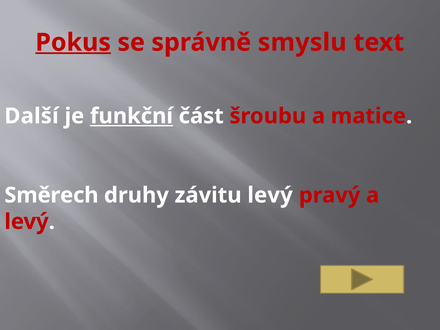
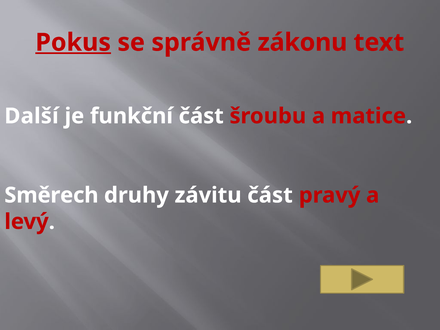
smyslu: smyslu -> zákonu (302, 42)
funkční underline: present -> none (131, 116)
závitu levý: levý -> část (270, 195)
